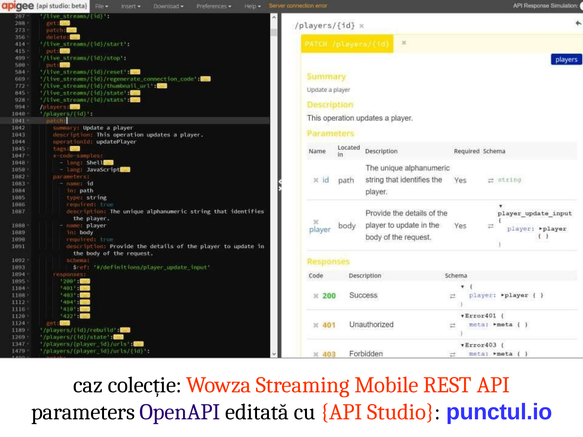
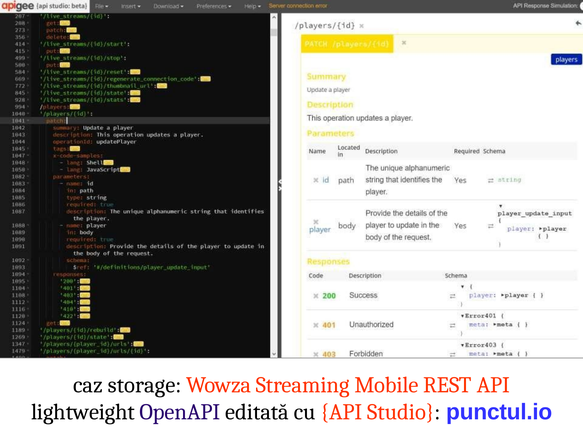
colecție: colecție -> storage (145, 385)
parameters: parameters -> lightweight (83, 412)
